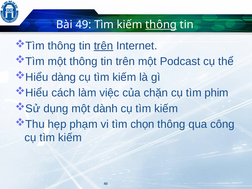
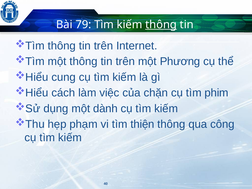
49: 49 -> 79 (83, 25)
trên underline: present -> none (103, 46)
Podcast: Podcast -> Phương (180, 61)
dàng: dàng -> cung (64, 77)
chọn: chọn -> thiện (142, 124)
